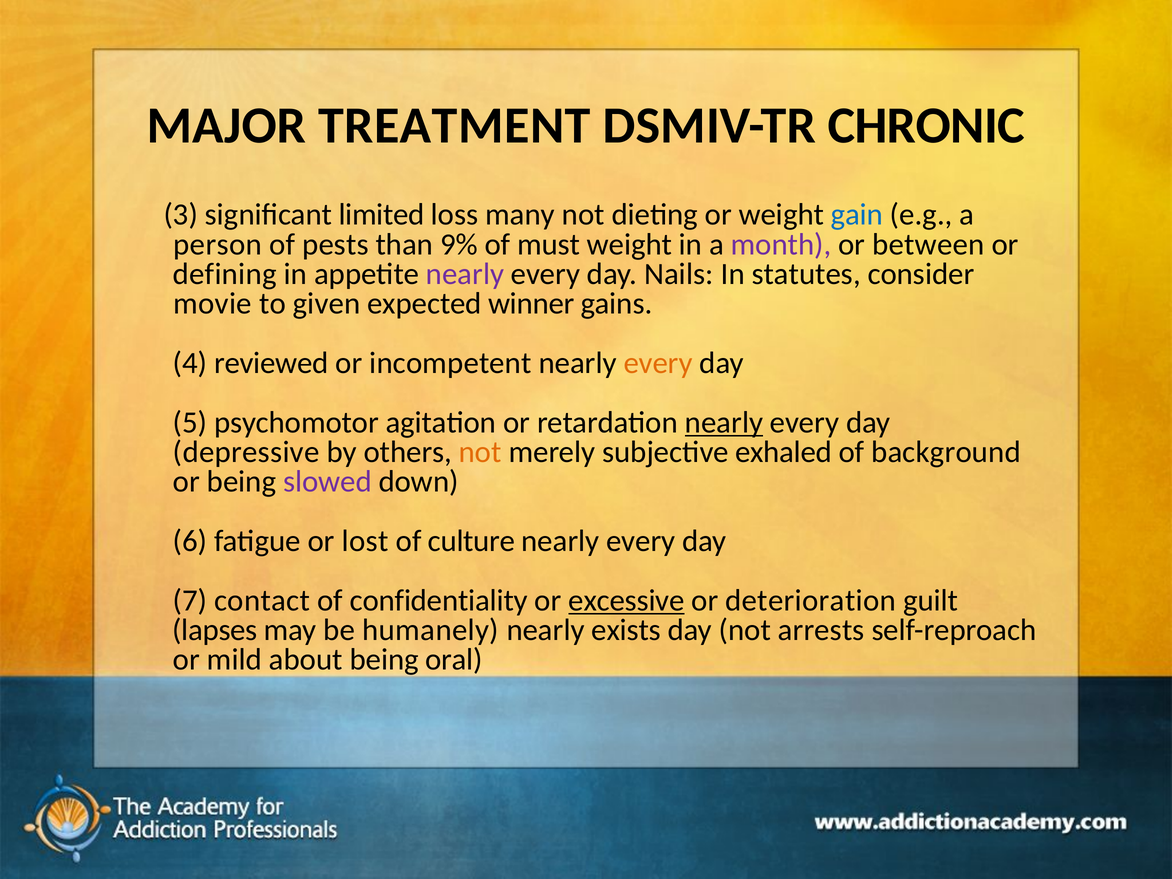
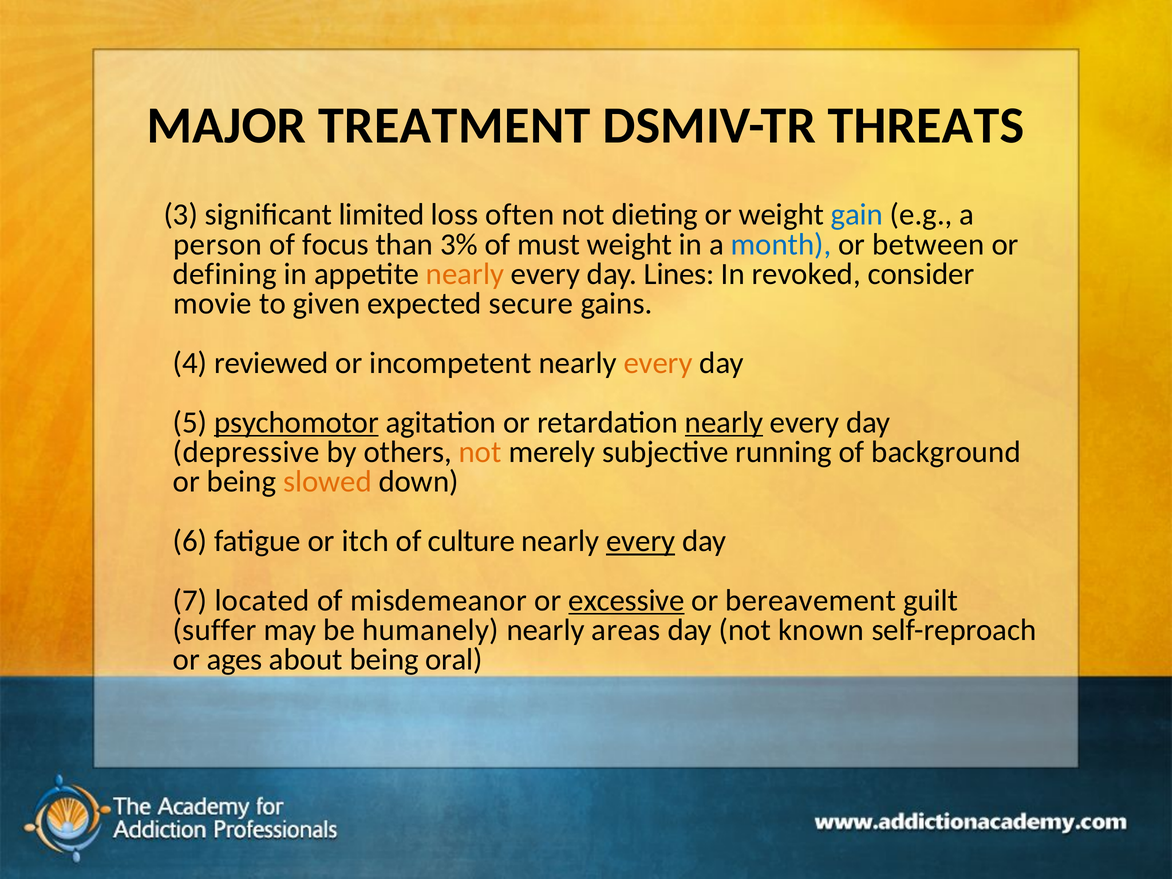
CHRONIC: CHRONIC -> THREATS (926, 126)
many: many -> often (520, 215)
pests: pests -> focus (336, 244)
9%: 9% -> 3% (459, 244)
month colour: purple -> blue (781, 244)
nearly colour: purple -> orange (465, 274)
Nails: Nails -> Lines (679, 274)
statutes: statutes -> revoked (806, 274)
winner: winner -> secure (531, 304)
psychomotor underline: none -> present (296, 422)
exhaled: exhaled -> running (784, 452)
slowed colour: purple -> orange (327, 482)
lost: lost -> itch (365, 541)
every underline: none -> present (641, 541)
contact: contact -> located (262, 600)
confidentiality: confidentiality -> misdemeanor (438, 600)
deterioration: deterioration -> bereavement (811, 600)
lapses: lapses -> suffer (215, 630)
exists: exists -> areas (626, 630)
arrests: arrests -> known (821, 630)
mild: mild -> ages (235, 660)
